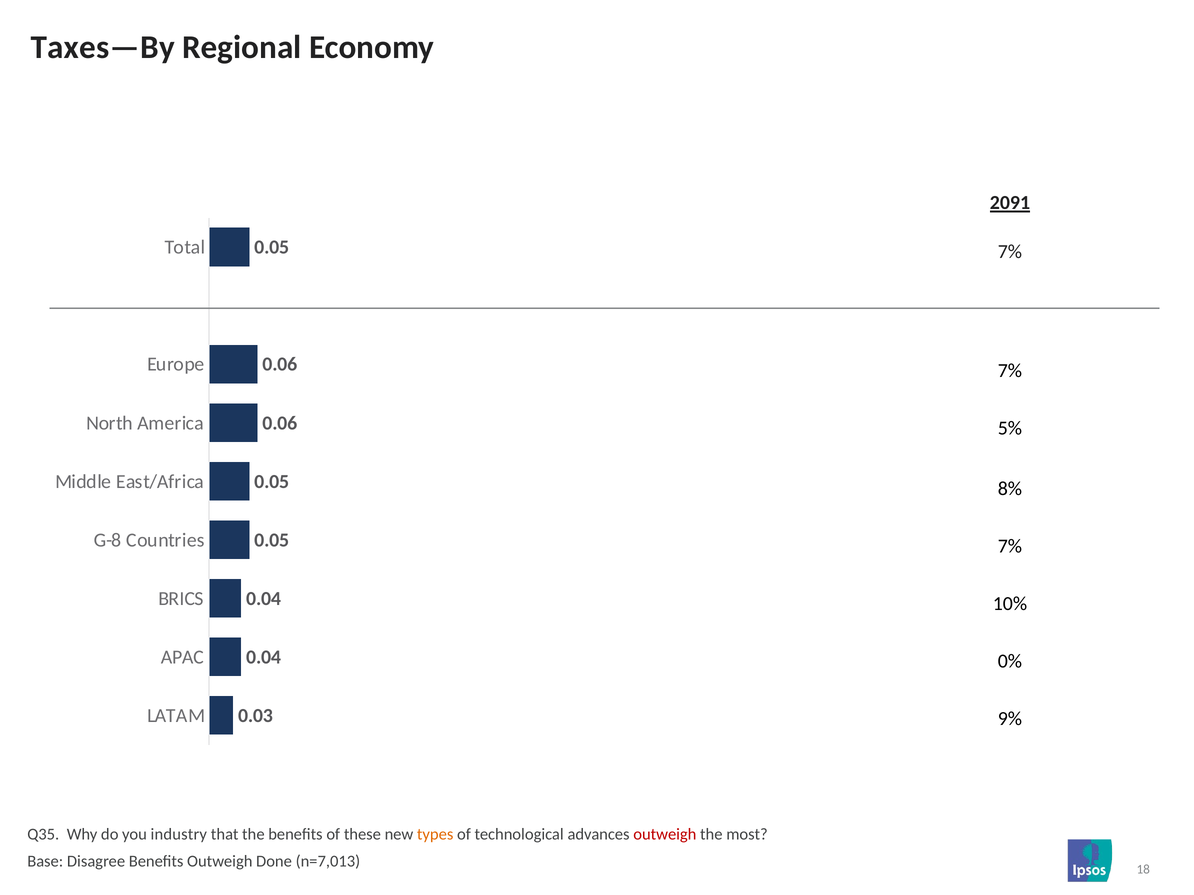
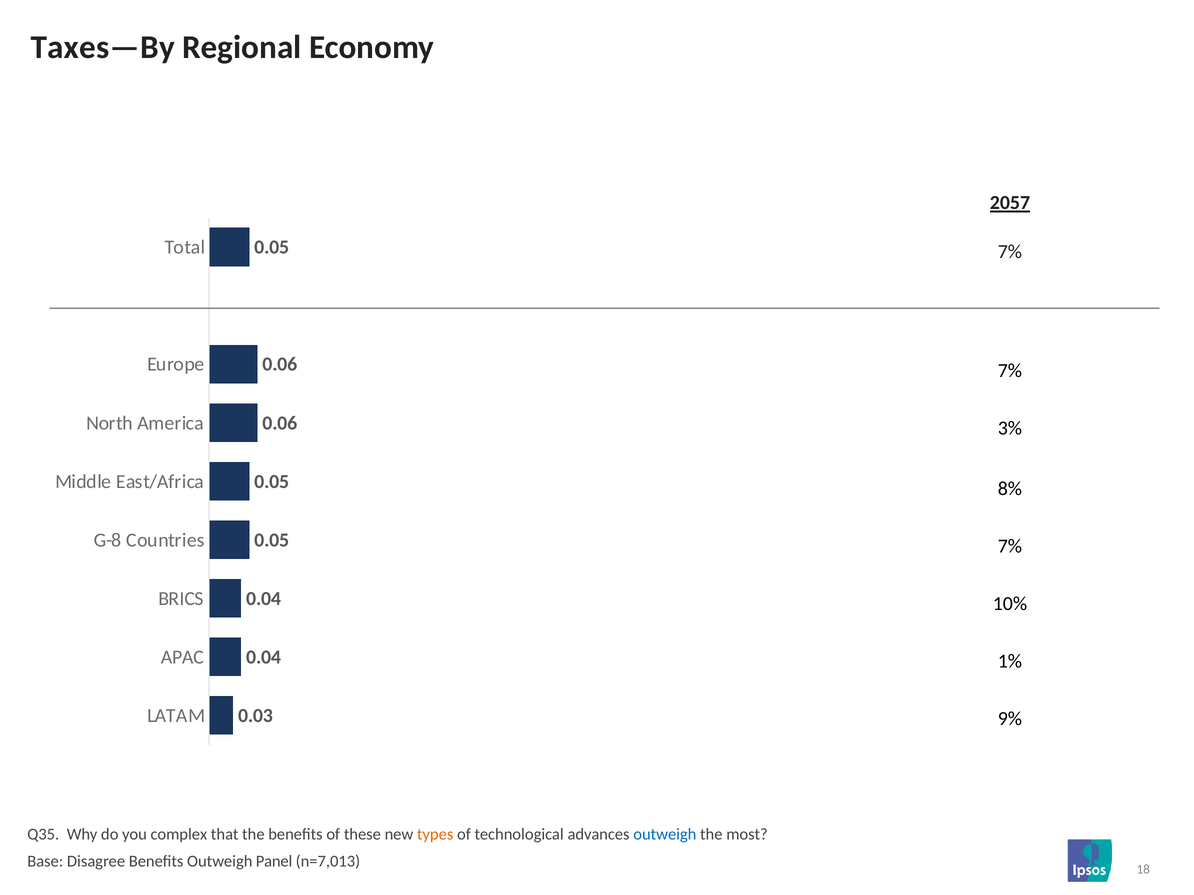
2091: 2091 -> 2057 (1010, 203)
5%: 5% -> 3% (1010, 429)
0%: 0% -> 1% (1010, 662)
industry: industry -> complex (179, 835)
outweigh colour: red -> blue (665, 835)
Done: Done -> Panel (274, 862)
